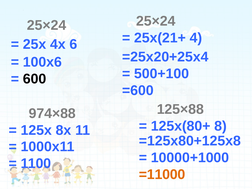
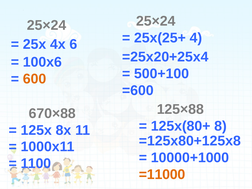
25x(21+: 25x(21+ -> 25x(25+ (160, 38)
600 colour: black -> orange (35, 79)
974×88: 974×88 -> 670×88 (52, 114)
